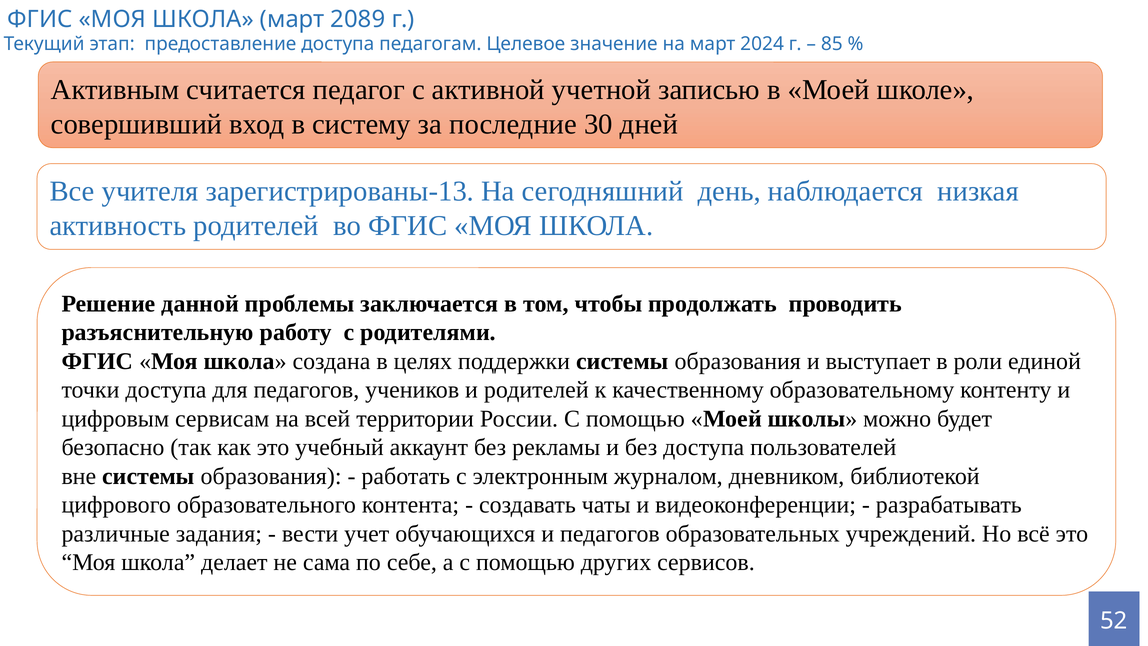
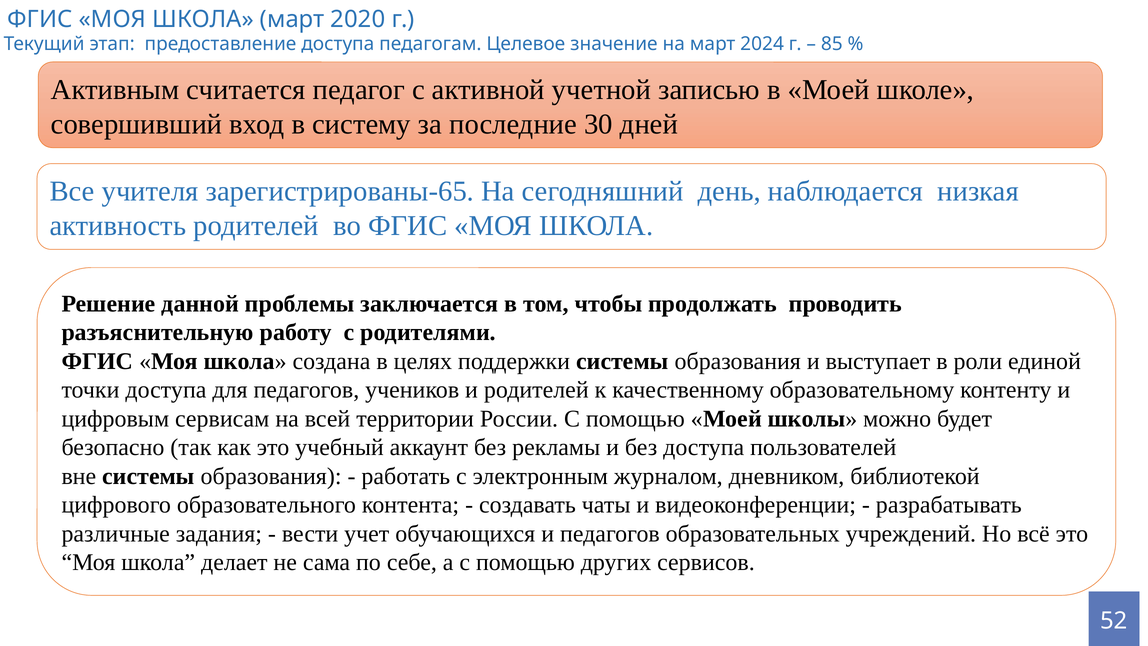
2089: 2089 -> 2020 (358, 19)
зарегистрированы-13: зарегистрированы-13 -> зарегистрированы-65 (340, 191)
